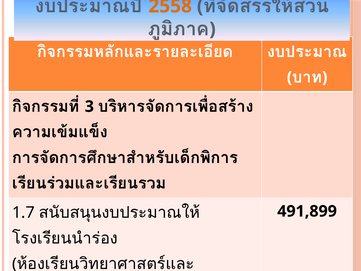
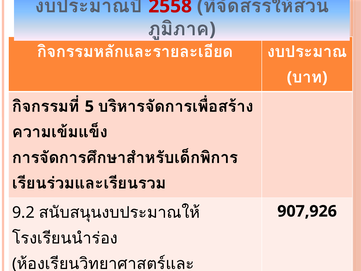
2558 colour: orange -> red (170, 6)
3: 3 -> 5 (89, 106)
1.7: 1.7 -> 9.2 (23, 212)
491,899: 491,899 -> 907,926 (307, 211)
